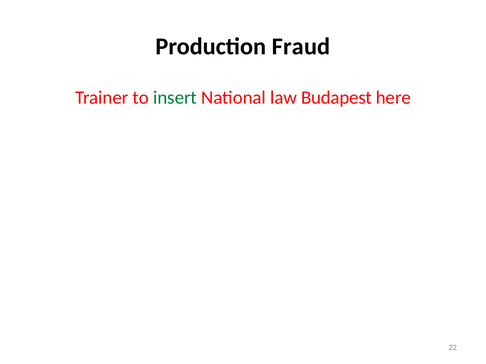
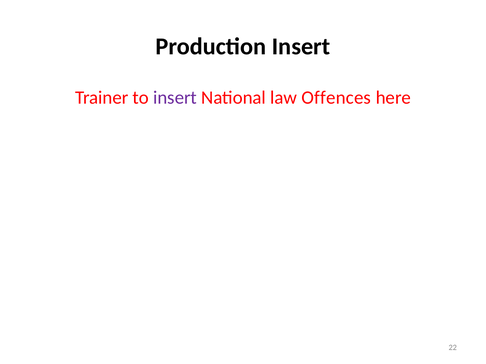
Production Fraud: Fraud -> Insert (301, 47)
insert colour: green -> purple (175, 98)
Budapest: Budapest -> Offences (336, 98)
